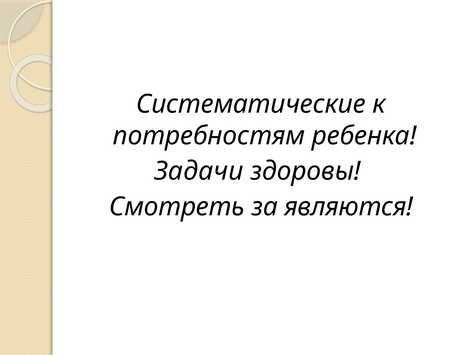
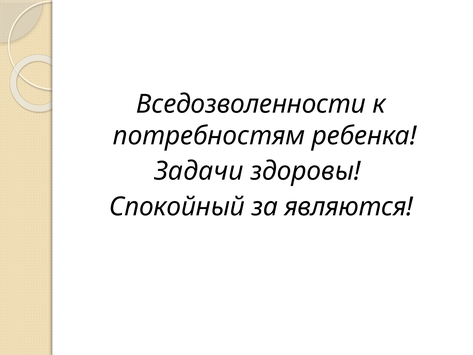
Систематические: Систематические -> Вседозволенности (251, 104)
Смотреть: Смотреть -> Спокойный (177, 207)
